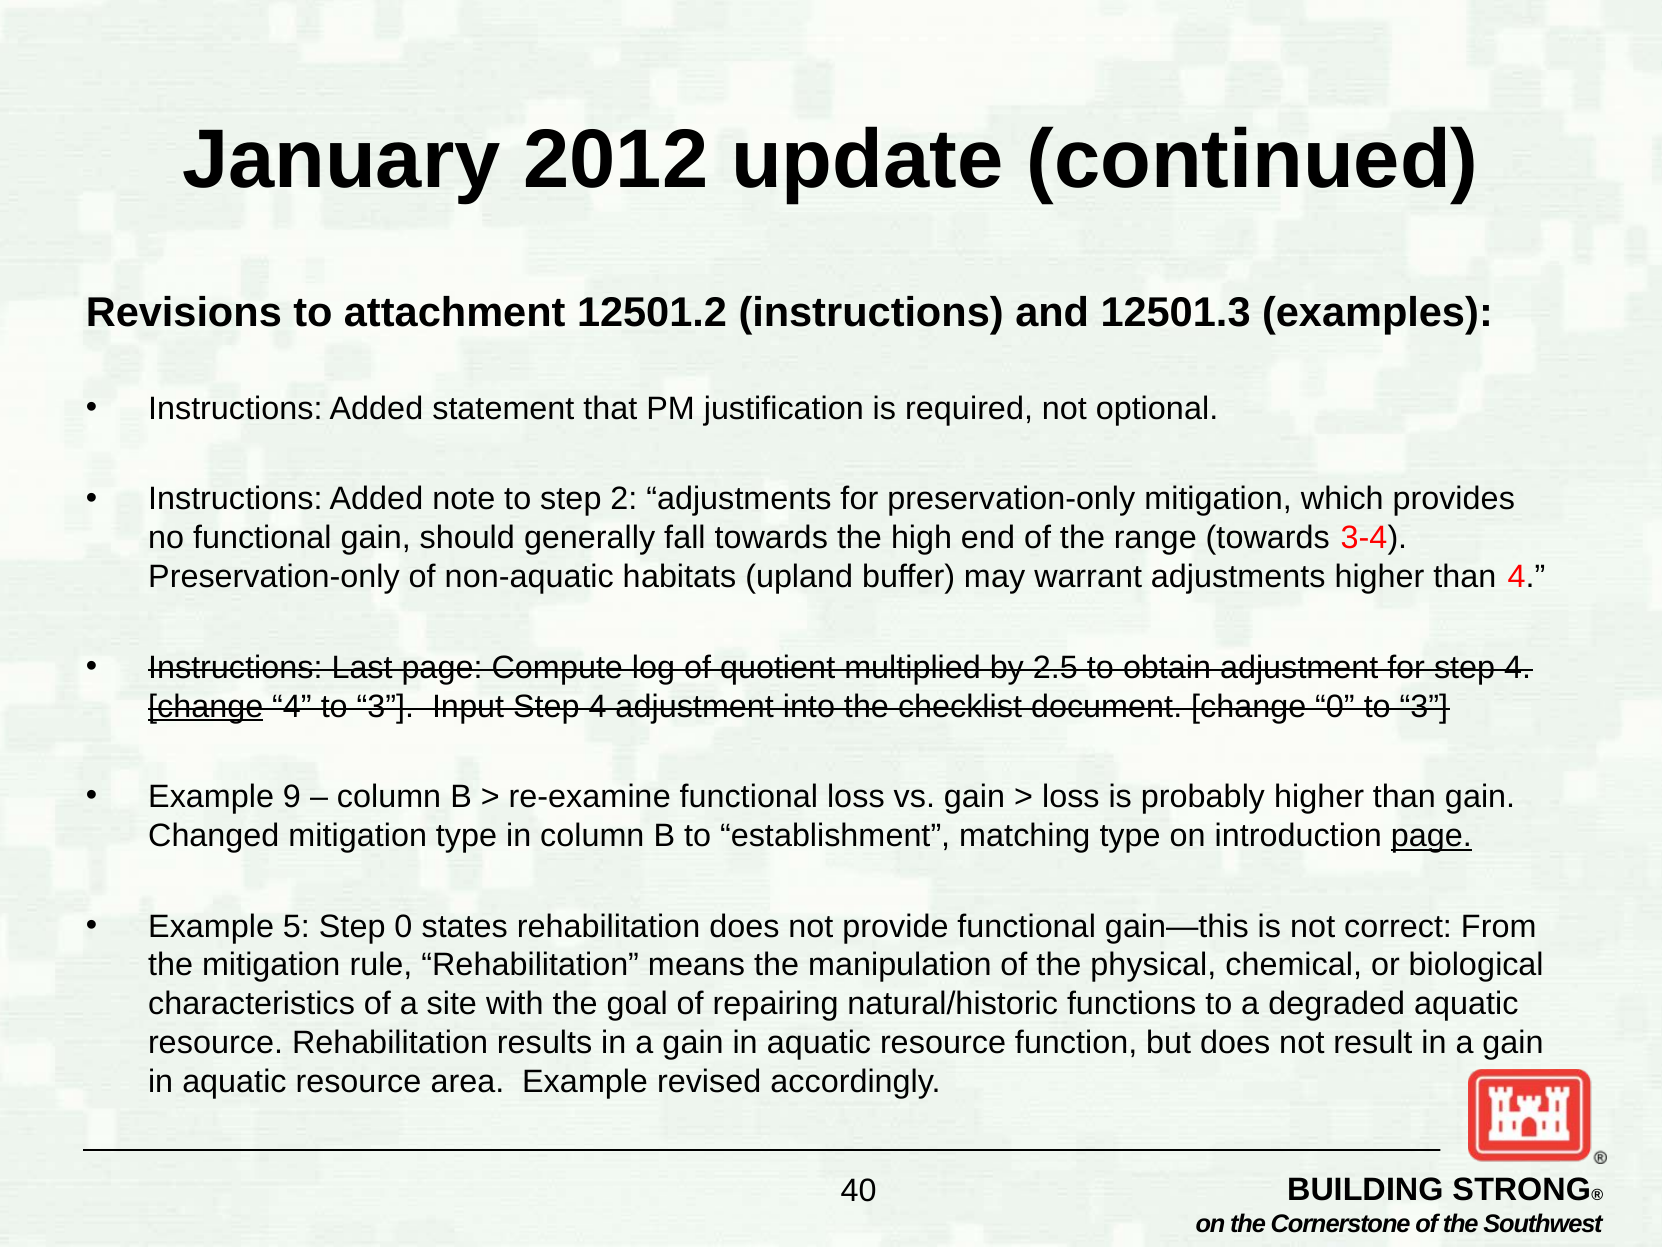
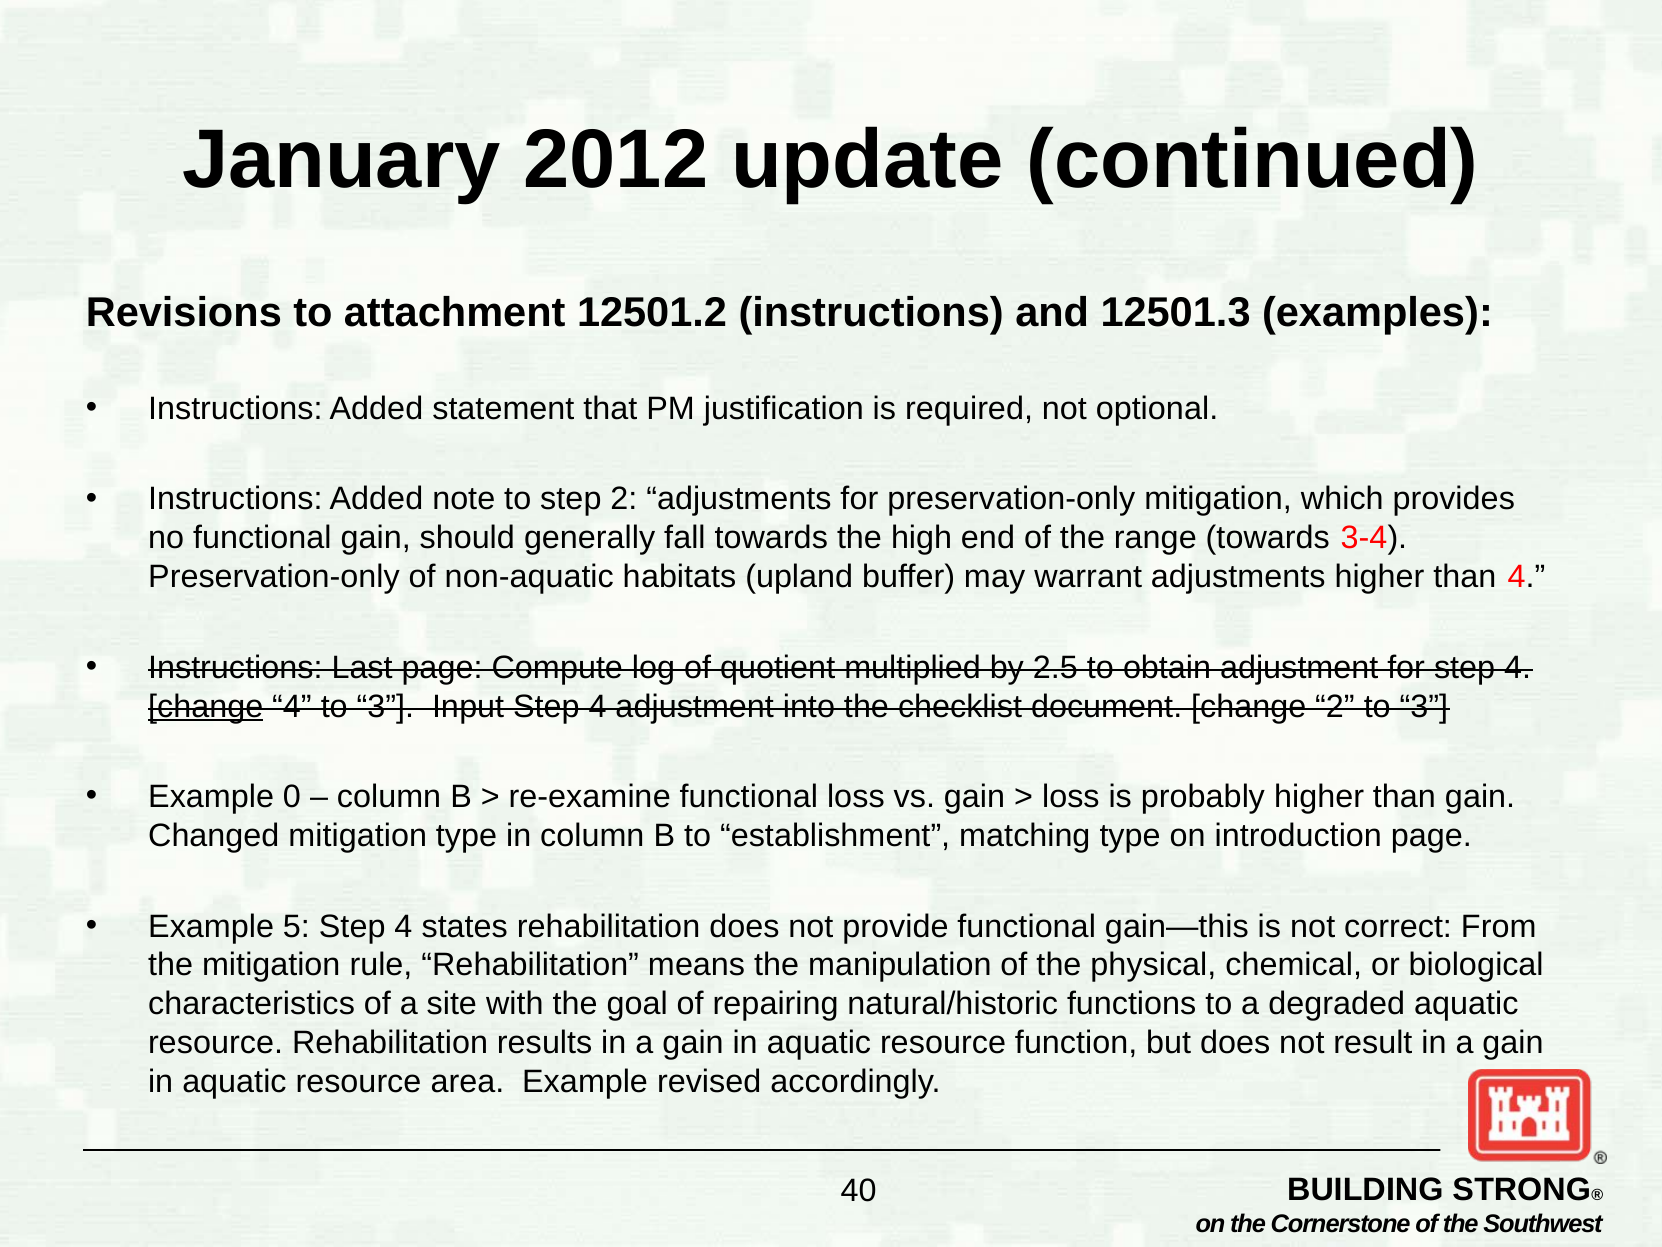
change 0: 0 -> 2 (1335, 706)
9: 9 -> 0 (292, 797)
page underline: present -> none (1431, 835)
5 Step 0: 0 -> 4 (403, 926)
